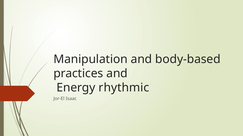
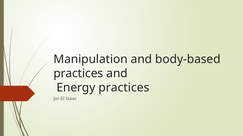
Energy rhythmic: rhythmic -> practices (124, 88)
